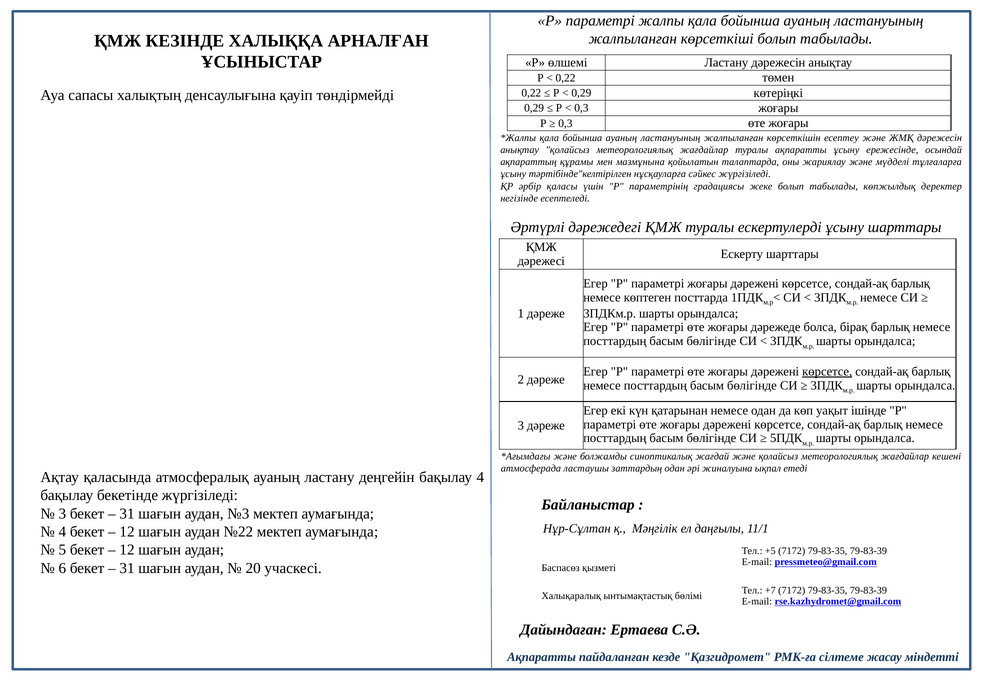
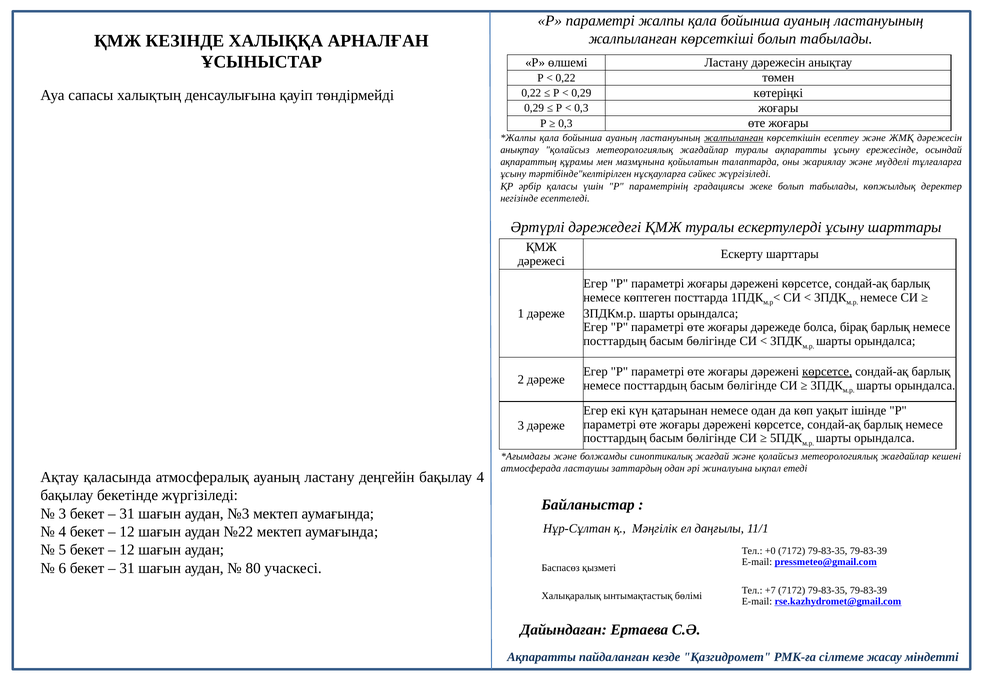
жалпыланған underline: none -> present (734, 138)
+5: +5 -> +0 (770, 551)
20: 20 -> 80 (253, 568)
